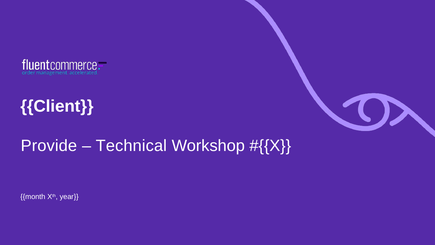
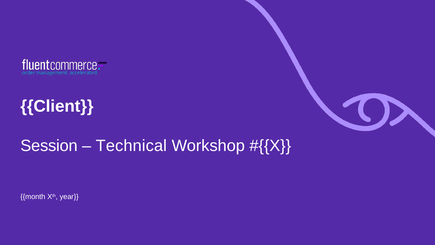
Provide: Provide -> Session (49, 146)
